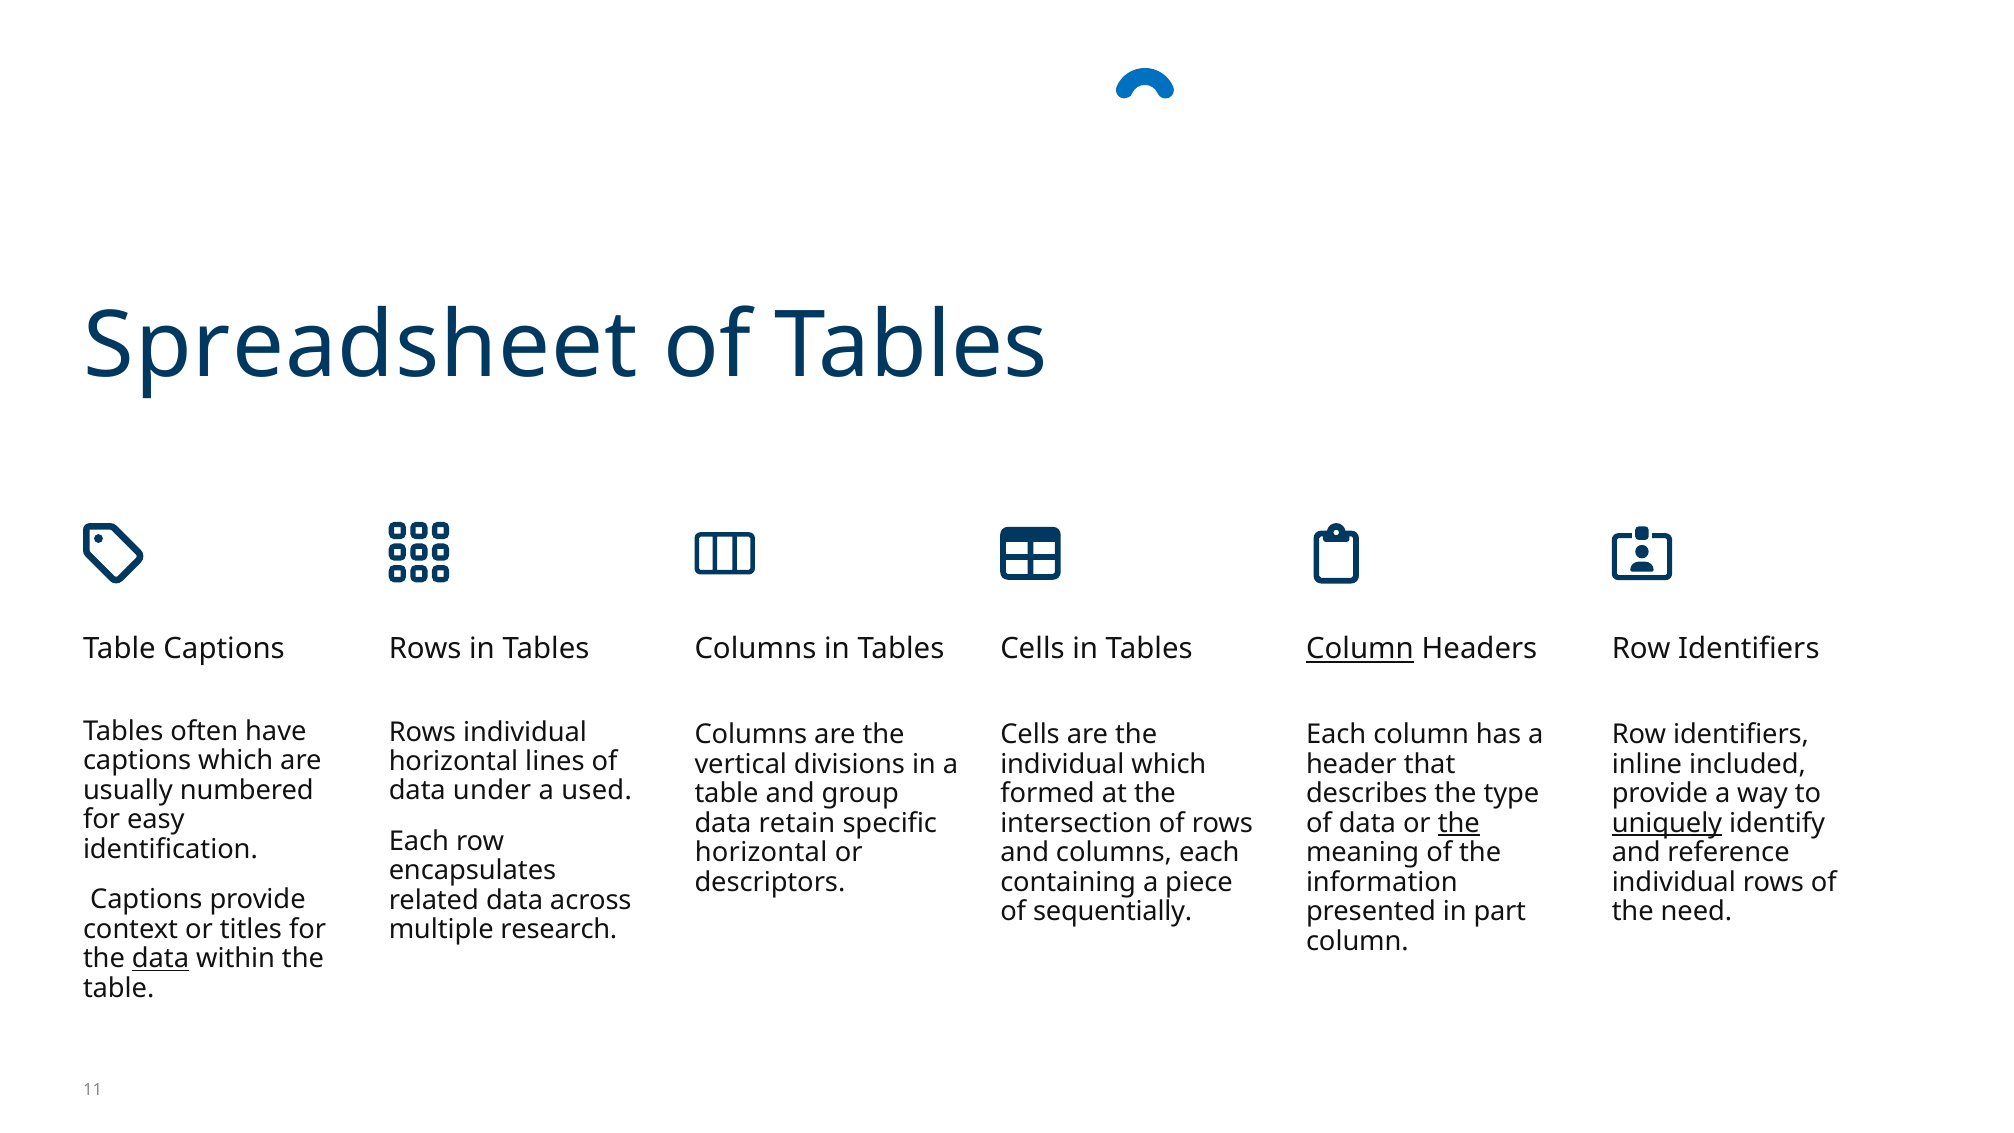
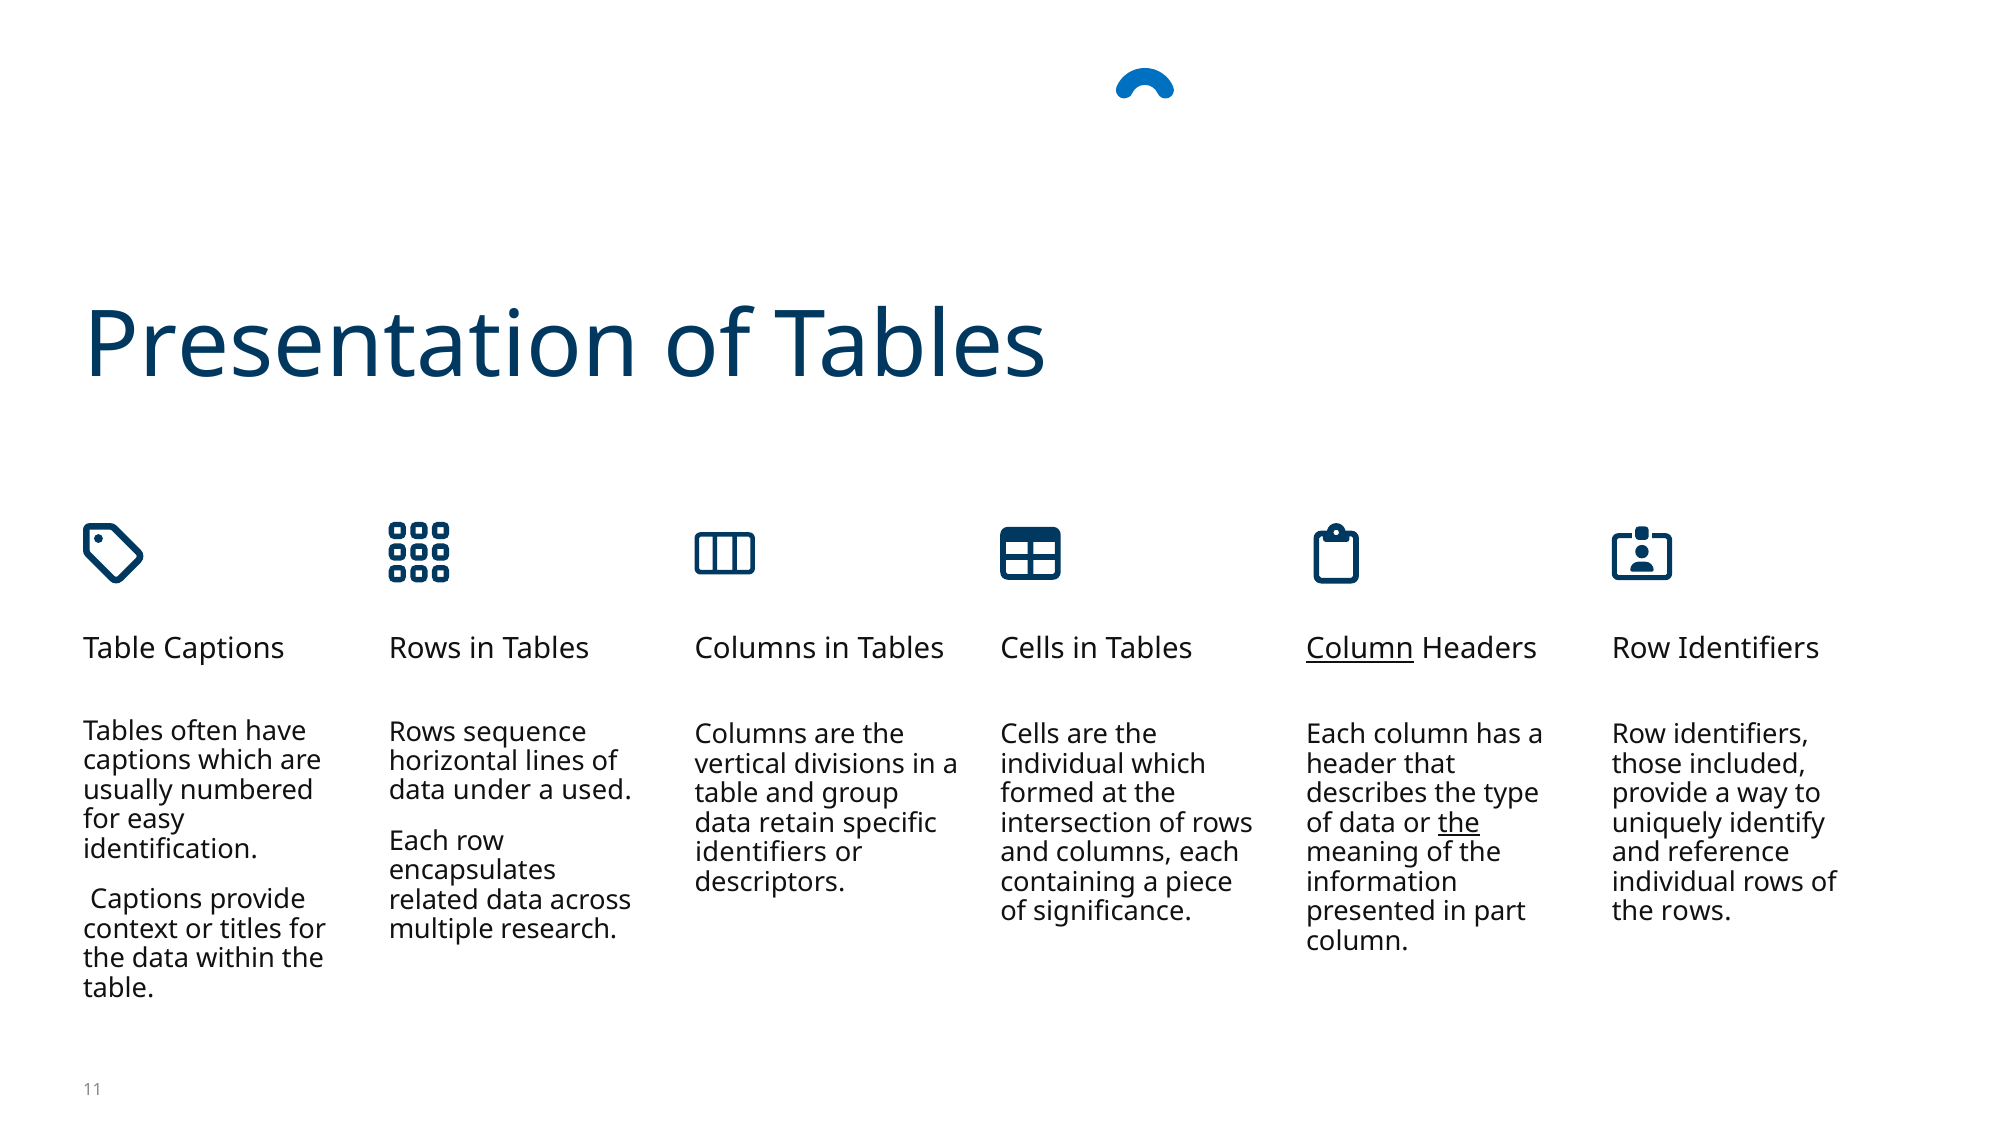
Spreadsheet: Spreadsheet -> Presentation (361, 346)
Rows individual: individual -> sequence (525, 732)
inline: inline -> those (1647, 764)
uniquely underline: present -> none (1667, 823)
horizontal: horizontal -> identifiers (761, 853)
sequentially: sequentially -> significance (1112, 912)
the need: need -> rows (1696, 912)
data underline: present -> none (160, 959)
